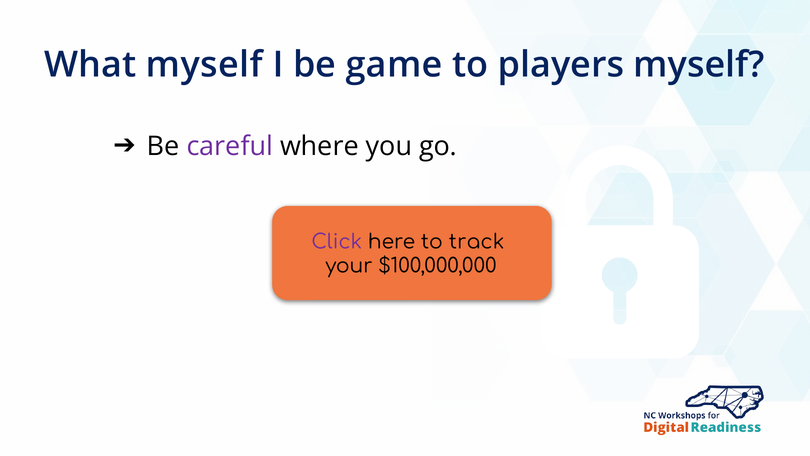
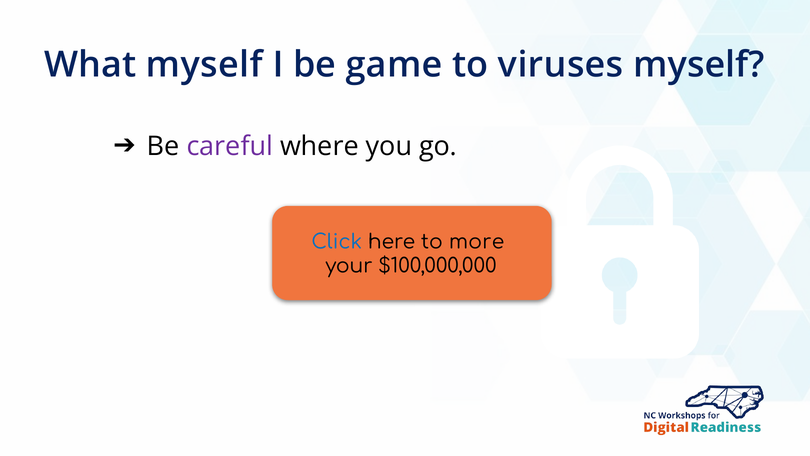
players: players -> viruses (561, 65)
Click colour: purple -> blue (337, 242)
track: track -> more (477, 242)
